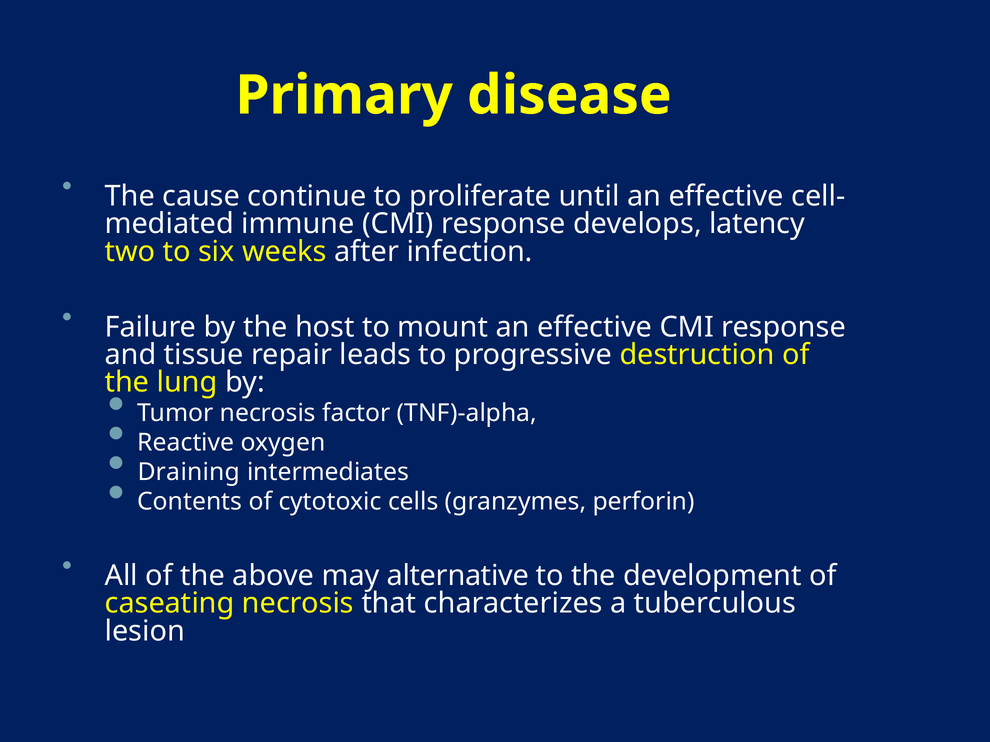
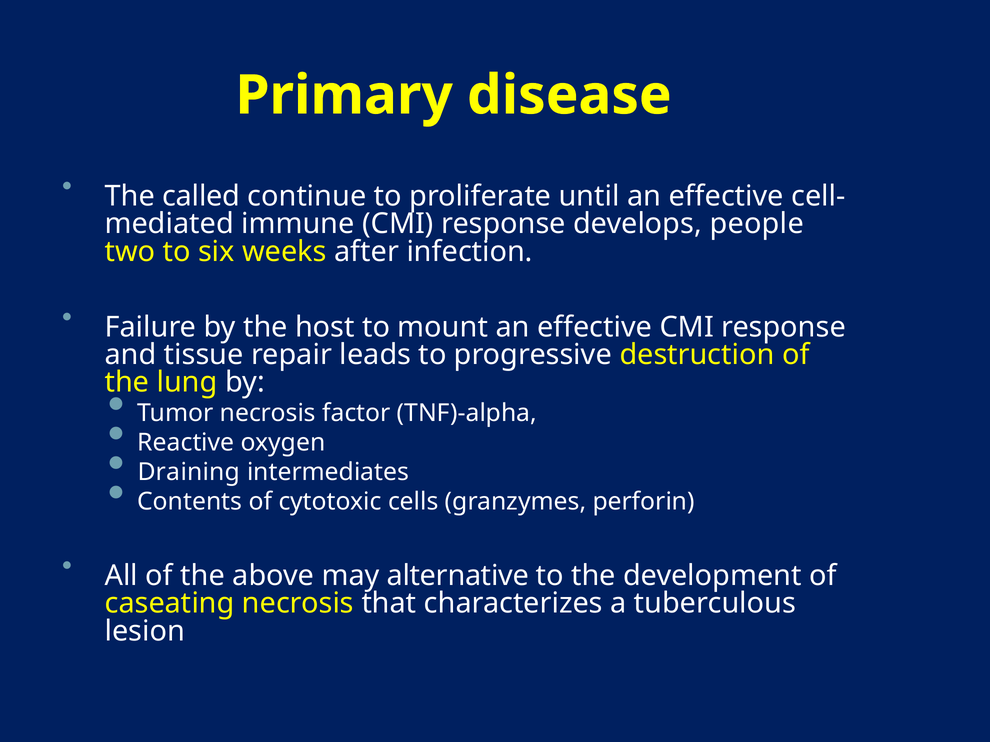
cause: cause -> called (201, 196)
latency: latency -> people (757, 224)
